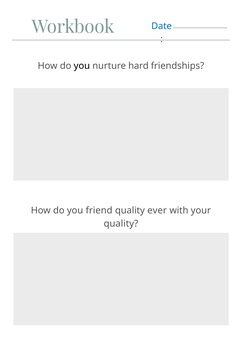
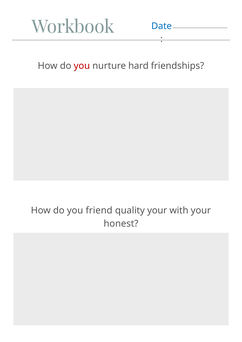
you colour: black -> red (82, 66)
quality ever: ever -> your (157, 211)
quality: quality -> honest (121, 224)
